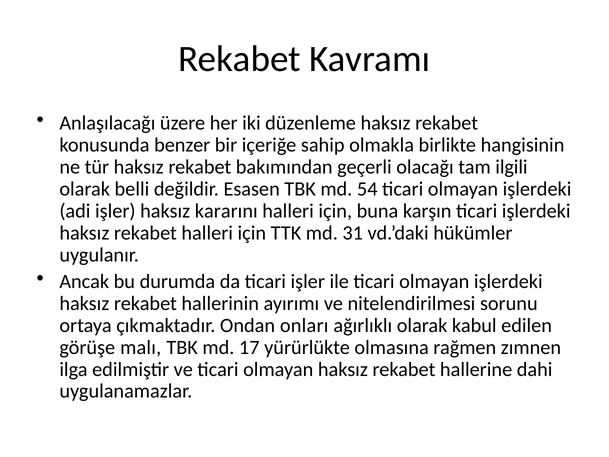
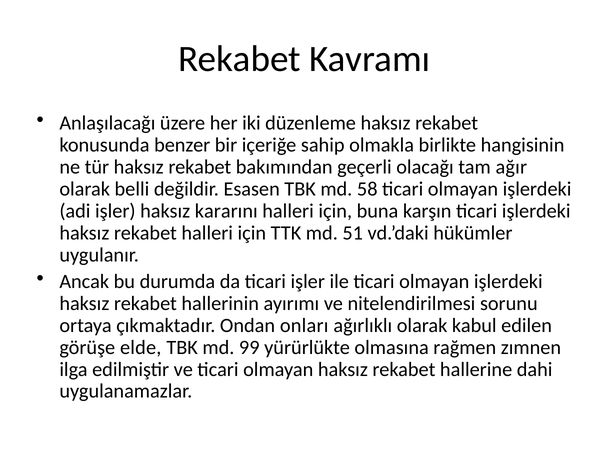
ilgili: ilgili -> ağır (511, 167)
54: 54 -> 58 (367, 189)
31: 31 -> 51 (353, 233)
malı: malı -> elde (141, 347)
17: 17 -> 99 (249, 347)
